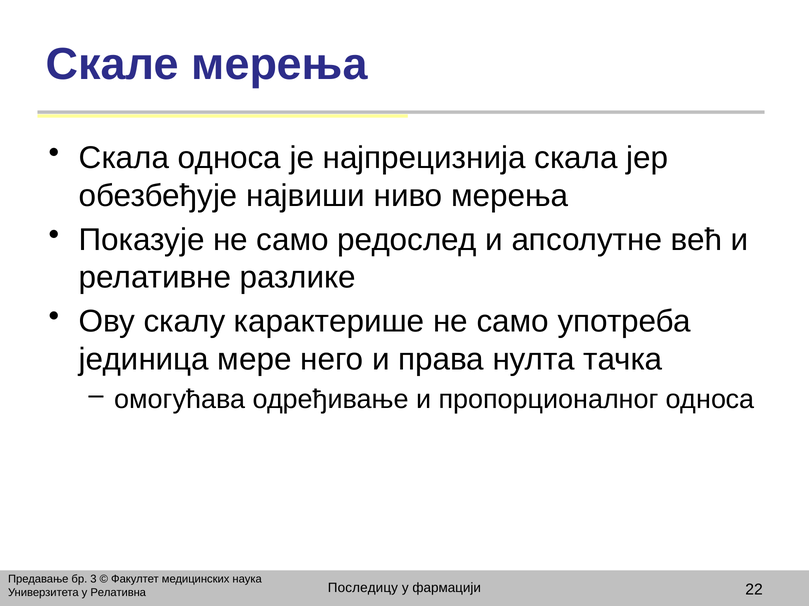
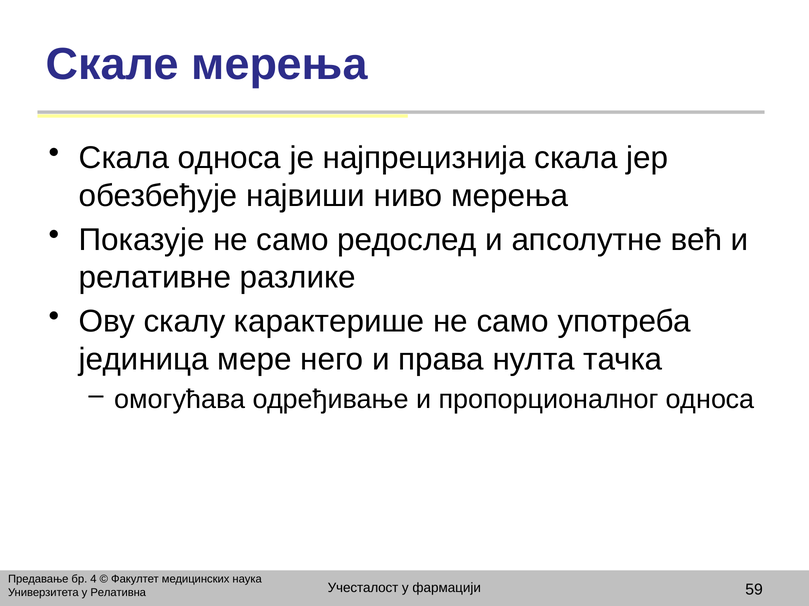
3: 3 -> 4 (93, 580)
Последицу: Последицу -> Учесталост (363, 589)
22: 22 -> 59 (754, 590)
